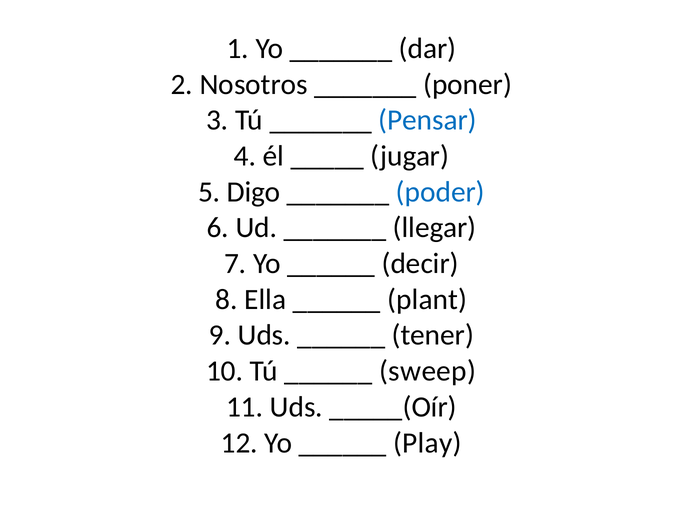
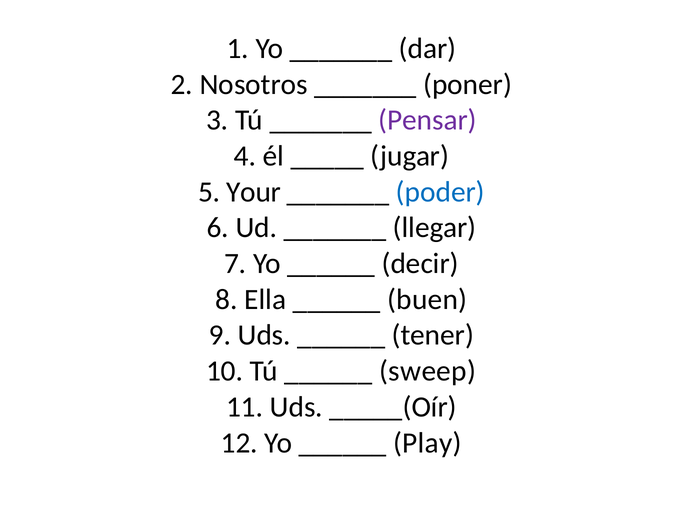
Pensar colour: blue -> purple (428, 120)
Digo: Digo -> Your (254, 192)
plant: plant -> buen (427, 300)
